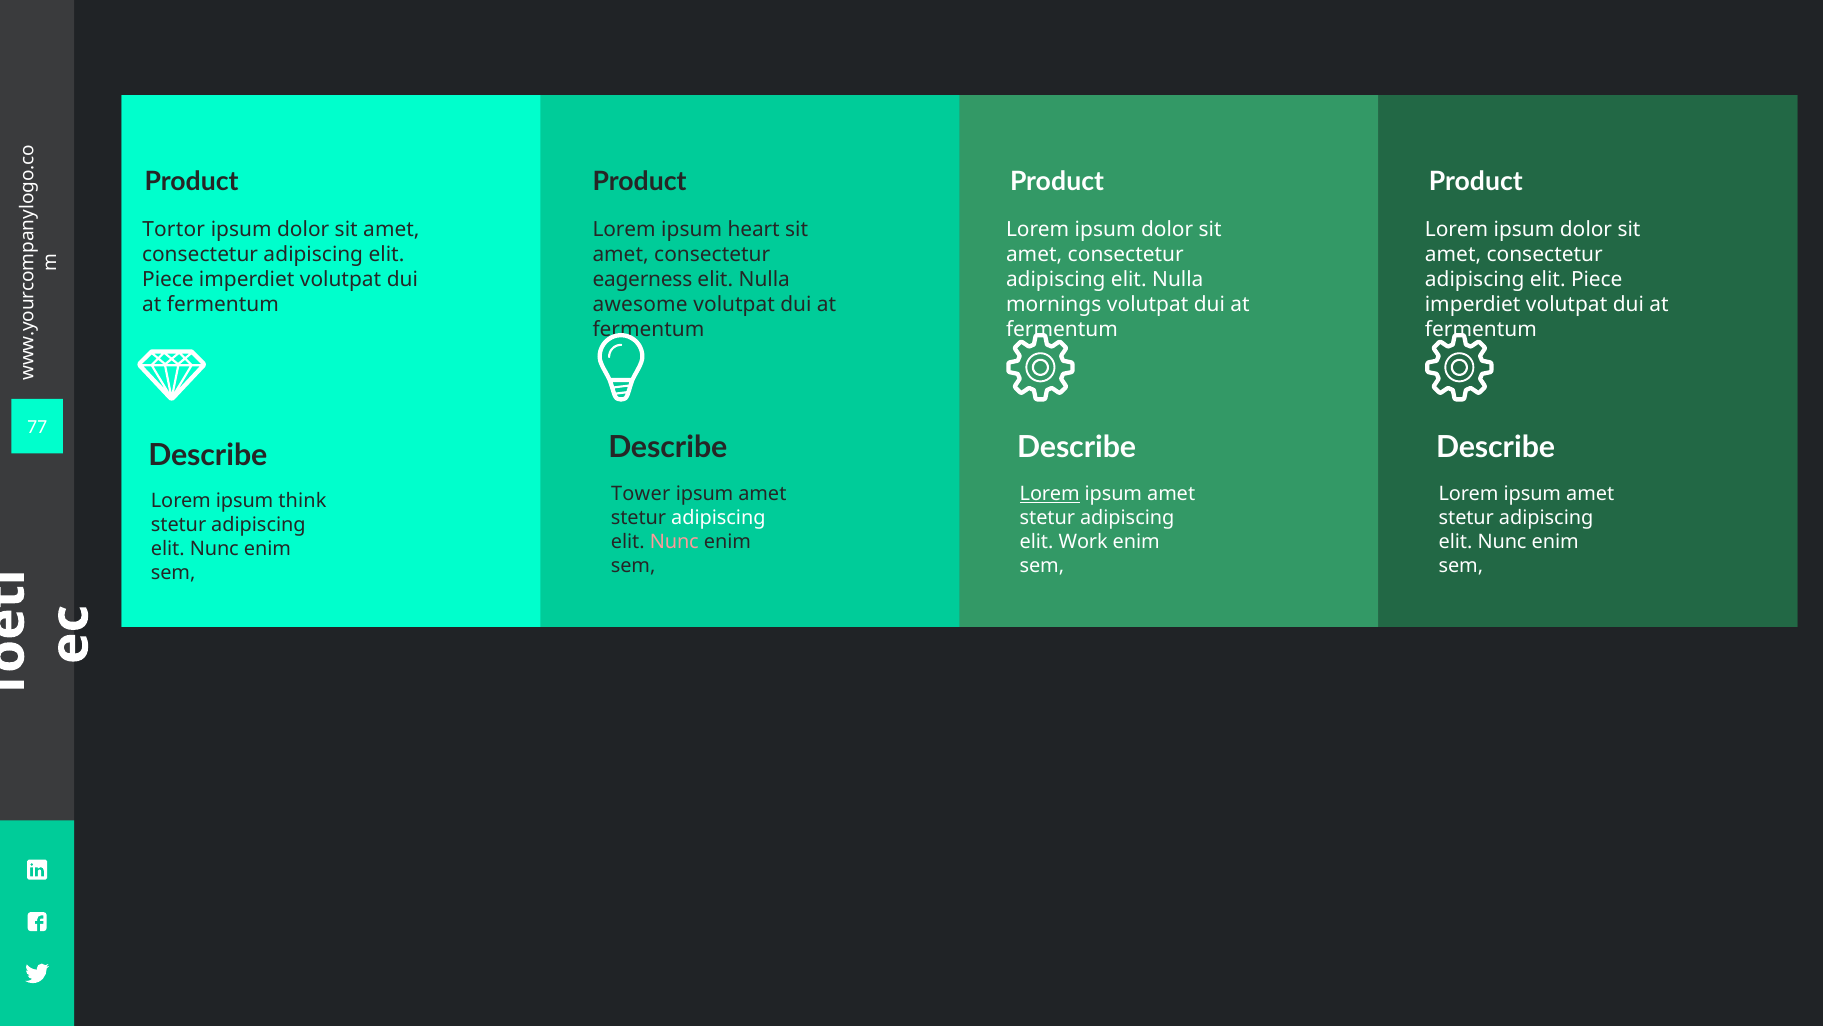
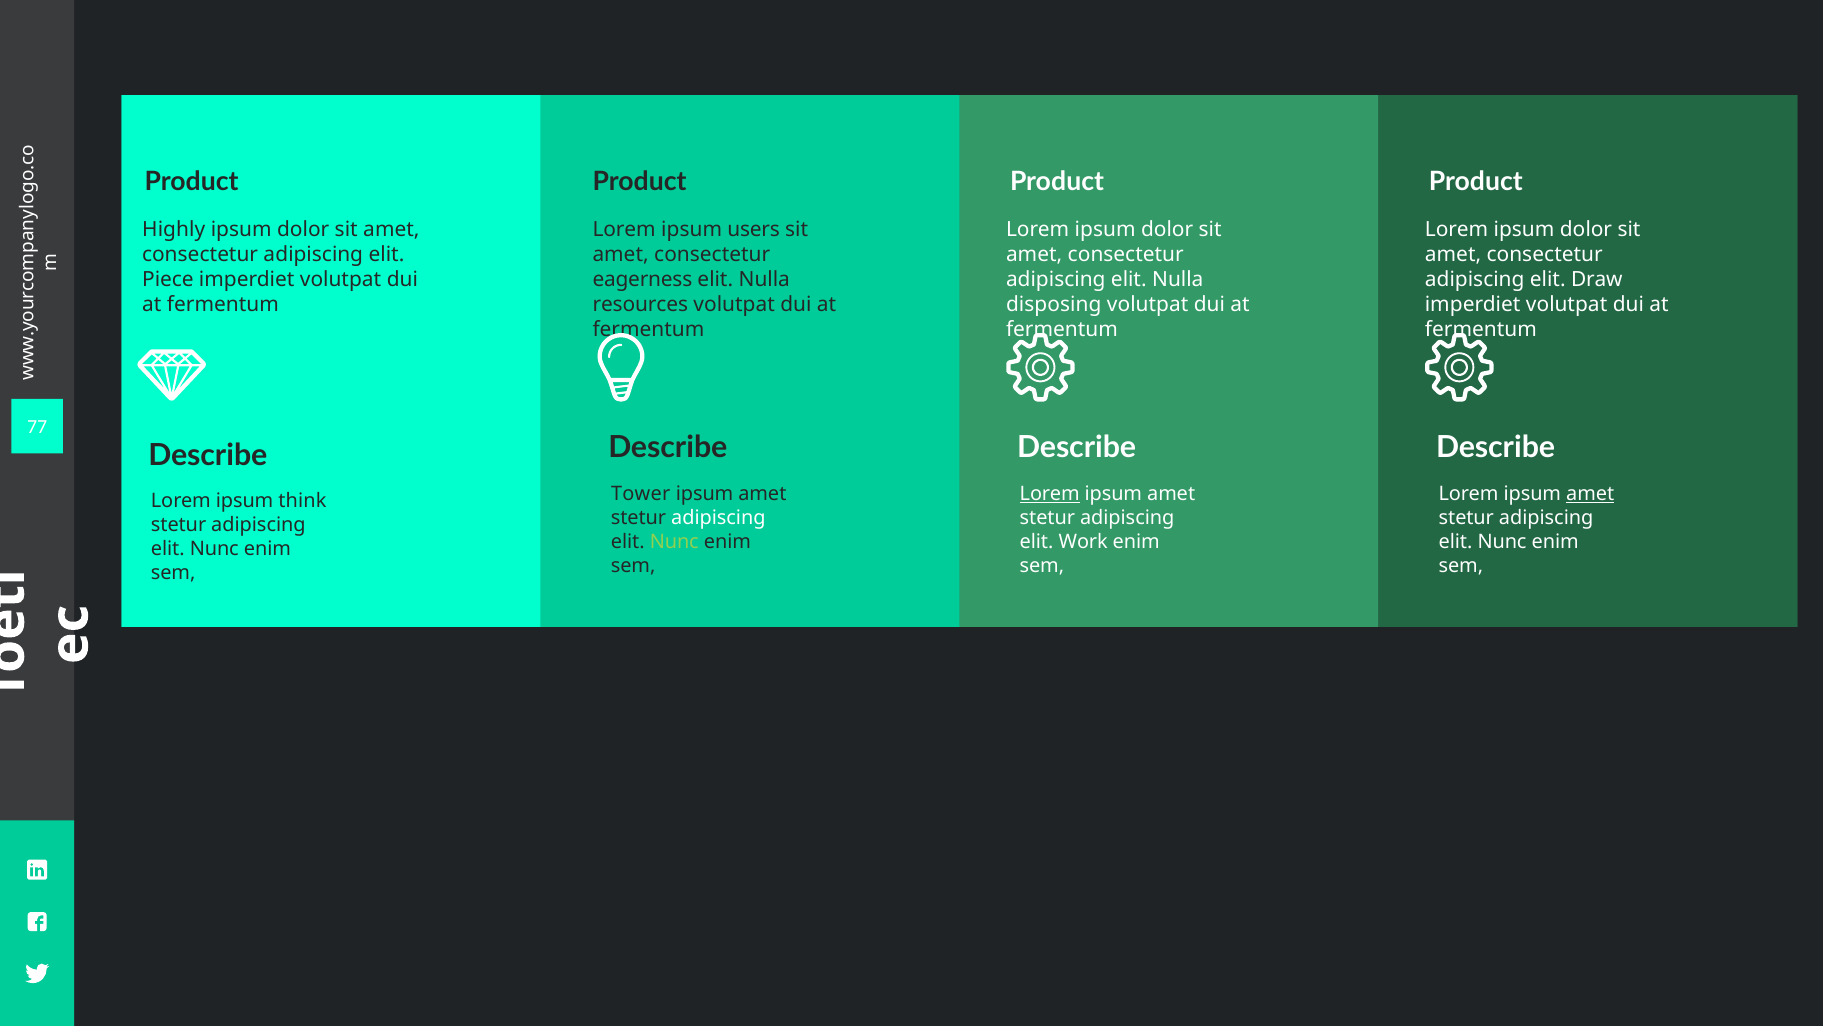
Tortor: Tortor -> Highly (174, 229)
heart: heart -> users (754, 229)
Piece: Piece -> Draw (1597, 279)
awesome: awesome -> resources (640, 304)
mornings: mornings -> disposing (1054, 304)
amet underline: none -> present (1590, 493)
Nunc colour: pink -> light green (674, 541)
